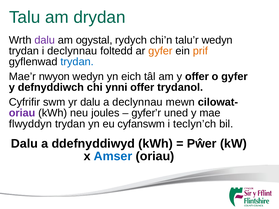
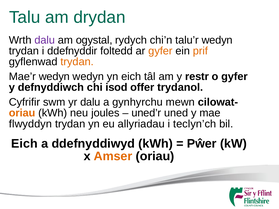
i declynnau: declynnau -> ddefnyddir (72, 51)
trydan colour: blue -> orange (77, 62)
Mae’r nwyon: nwyon -> wedyn (54, 77)
y offer: offer -> restr (197, 77)
ynni: ynni -> isod (117, 88)
a declynnau: declynnau -> gynhyrchu (137, 102)
oriau colour: purple -> orange (22, 113)
gyfer’r: gyfer’r -> uned’r (146, 113)
cyfanswm: cyfanswm -> allyriadau (141, 124)
Dalu: Dalu -> Eich (24, 144)
Amser colour: blue -> orange (113, 156)
